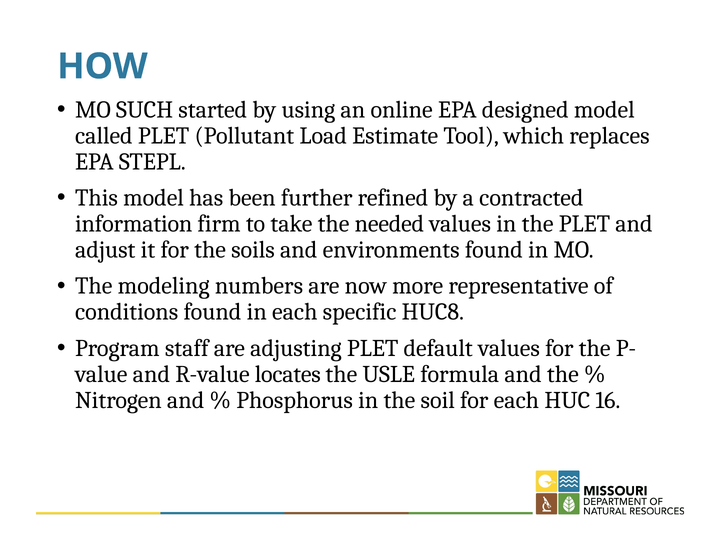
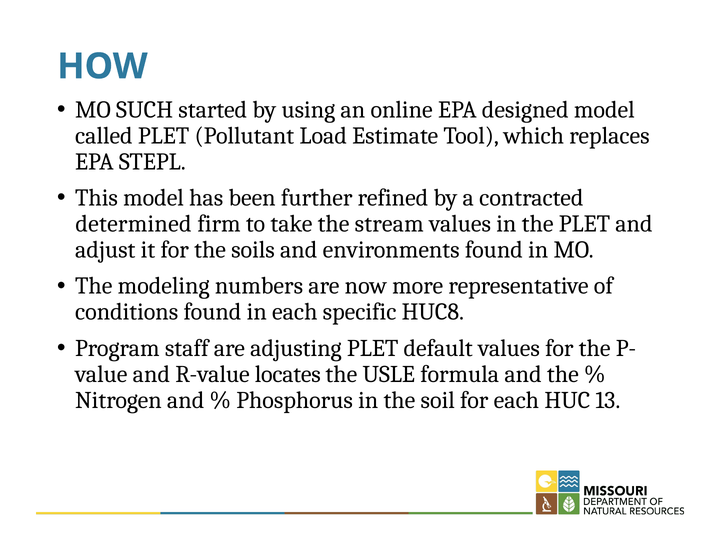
information: information -> determined (133, 224)
needed: needed -> stream (389, 224)
16: 16 -> 13 (608, 400)
